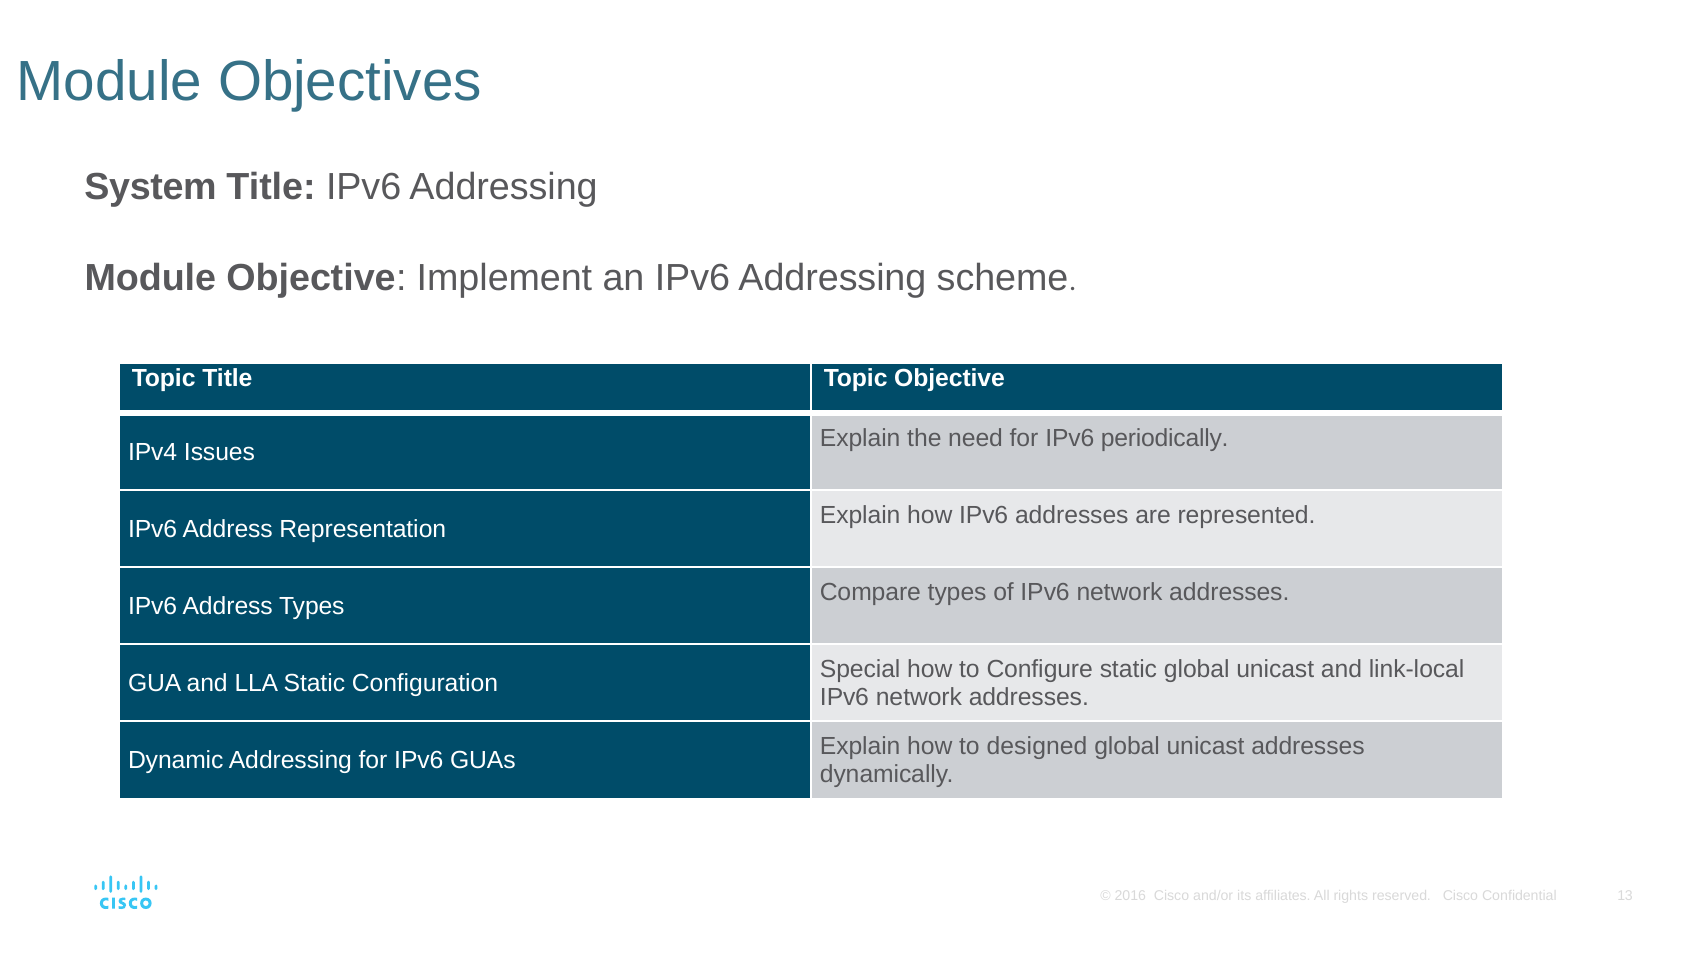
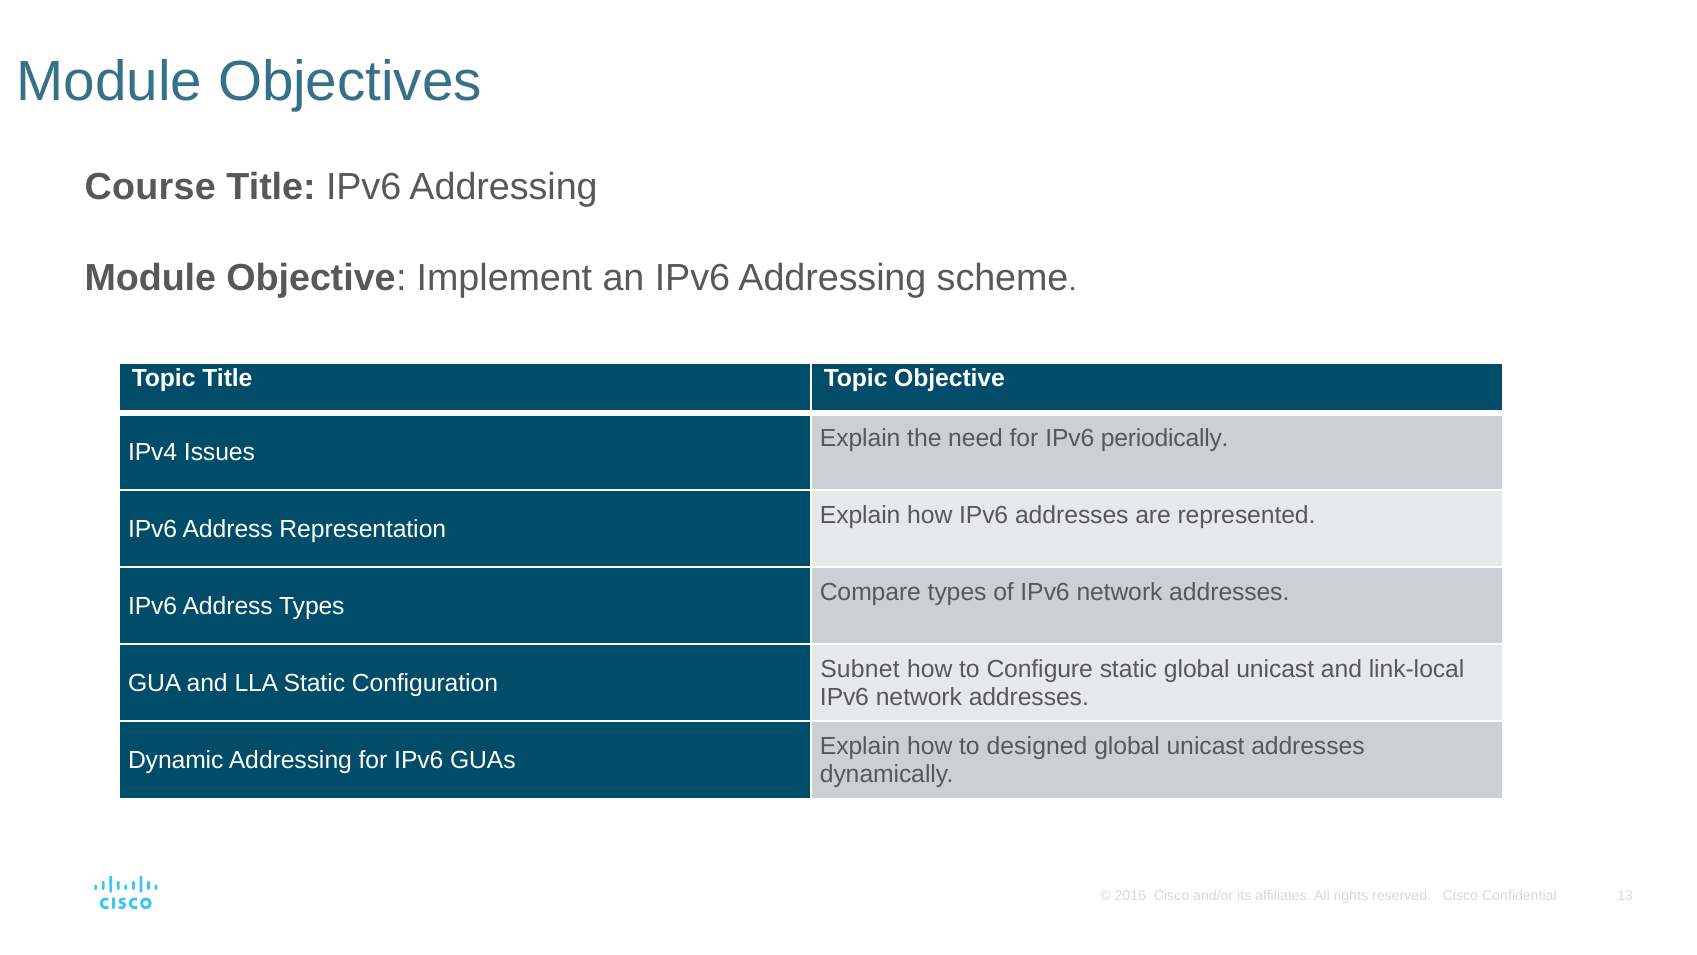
System: System -> Course (150, 187)
Special: Special -> Subnet (860, 669)
